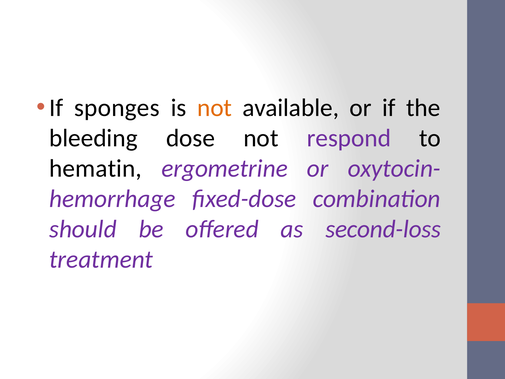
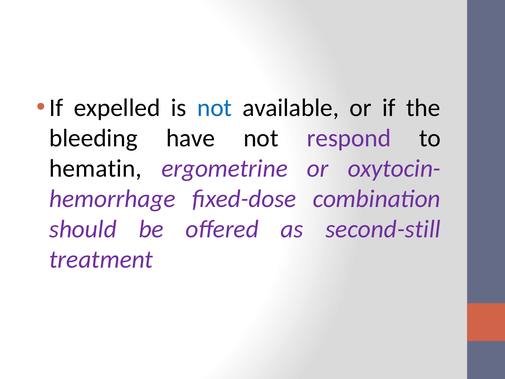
sponges: sponges -> expelled (117, 108)
not colour: orange -> blue (215, 108)
dose: dose -> have (191, 138)
second-loss: second-loss -> second-still (383, 229)
